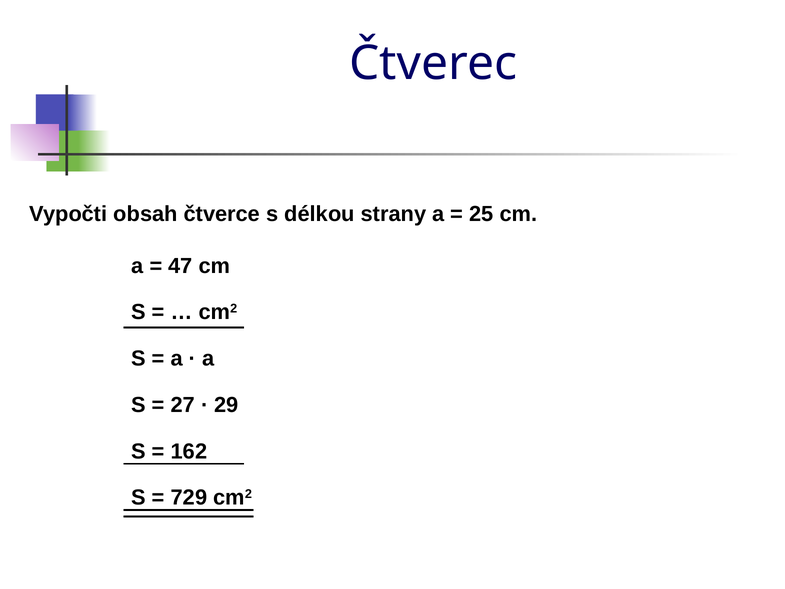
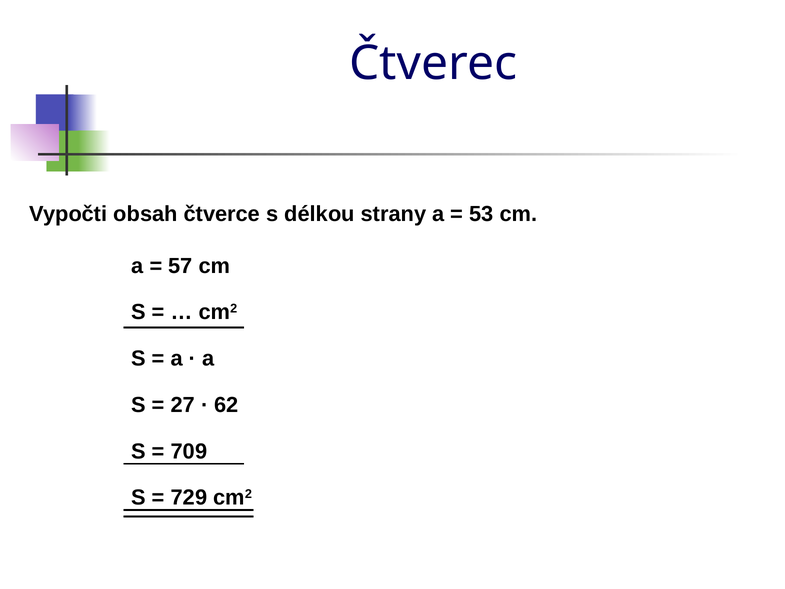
25: 25 -> 53 (481, 214)
47: 47 -> 57 (180, 266)
29: 29 -> 62 (226, 405)
162: 162 -> 709 (189, 451)
